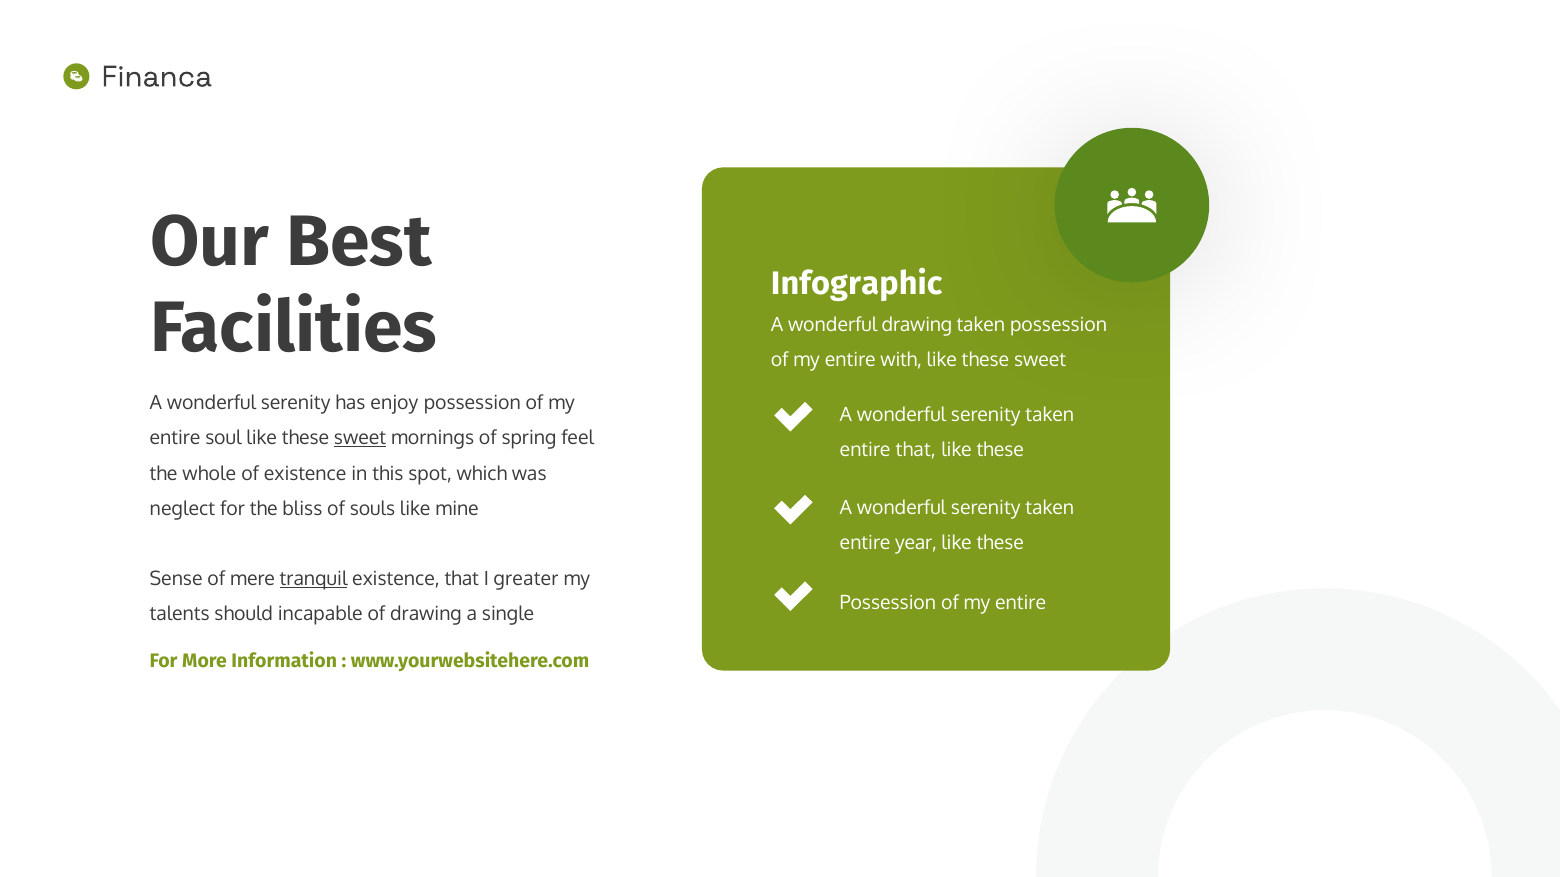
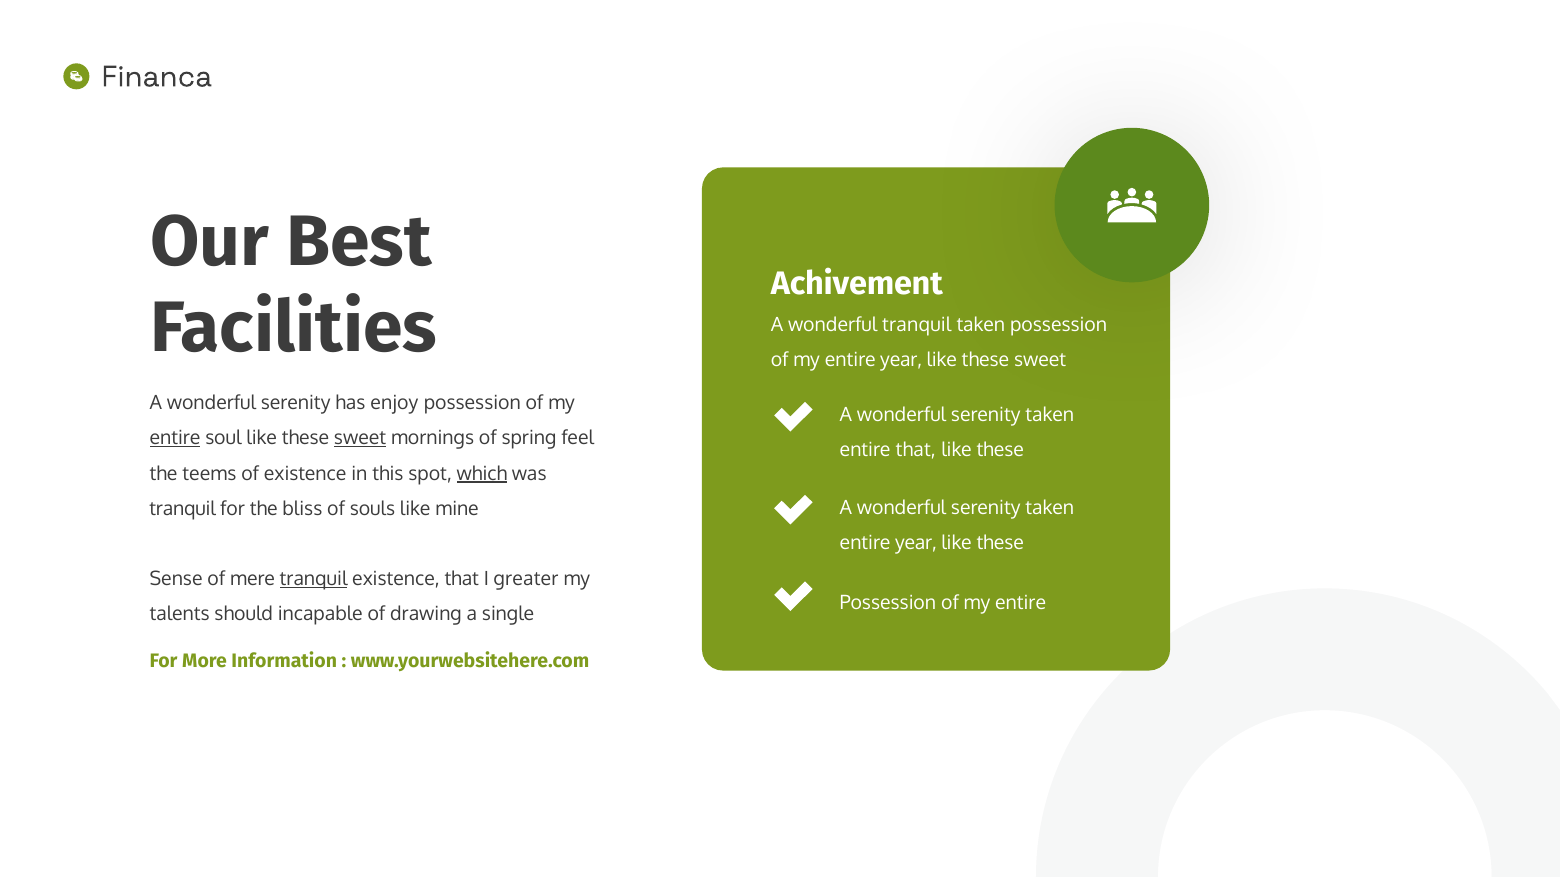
Infographic: Infographic -> Achivement (857, 284)
wonderful drawing: drawing -> tranquil (917, 326)
my entire with: with -> year (901, 361)
entire underline: none -> present (175, 439)
whole: whole -> teems (209, 474)
which underline: none -> present (482, 474)
neglect: neglect -> tranquil (183, 509)
